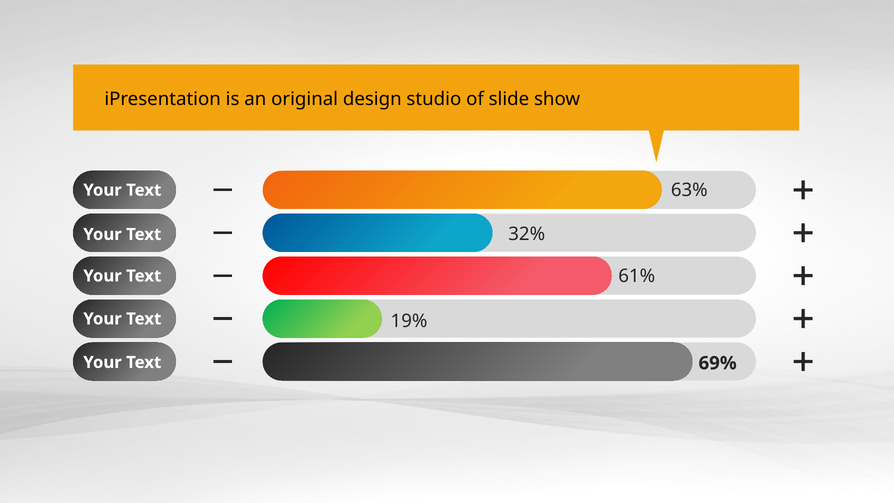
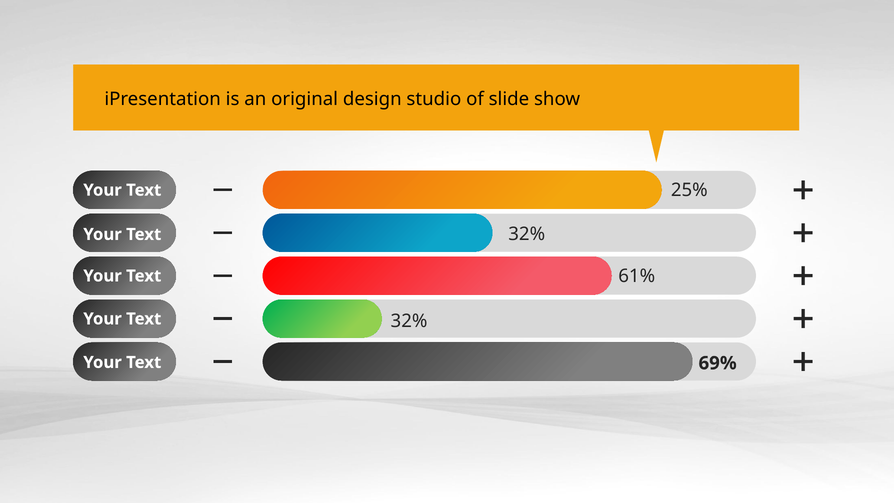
63%: 63% -> 25% (689, 190)
19%: 19% -> 32% (409, 321)
